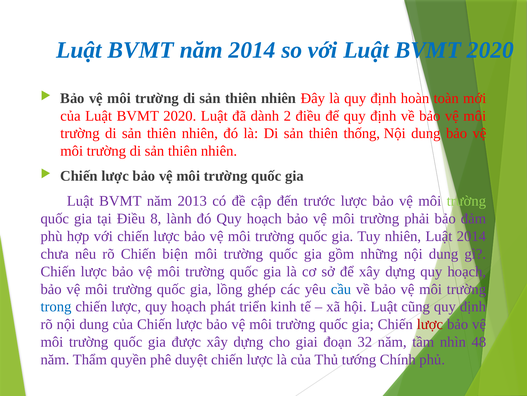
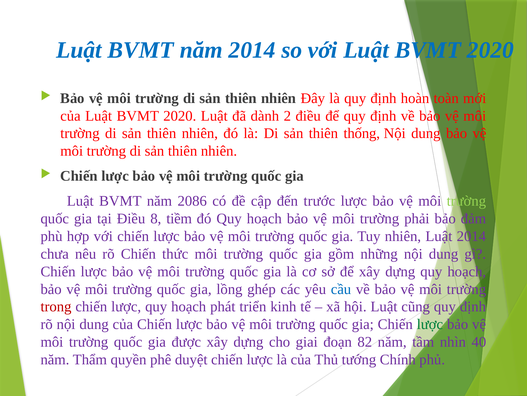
2013: 2013 -> 2086 (192, 201)
lành: lành -> tiềm (179, 218)
biện: biện -> thức (175, 253)
trong colour: blue -> red (56, 306)
lược colour: red -> green (430, 324)
32: 32 -> 82 (365, 341)
48: 48 -> 40 (479, 341)
